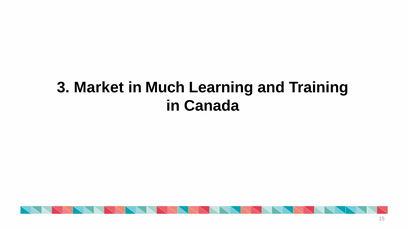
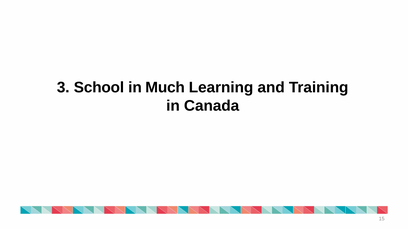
Market: Market -> School (99, 88)
